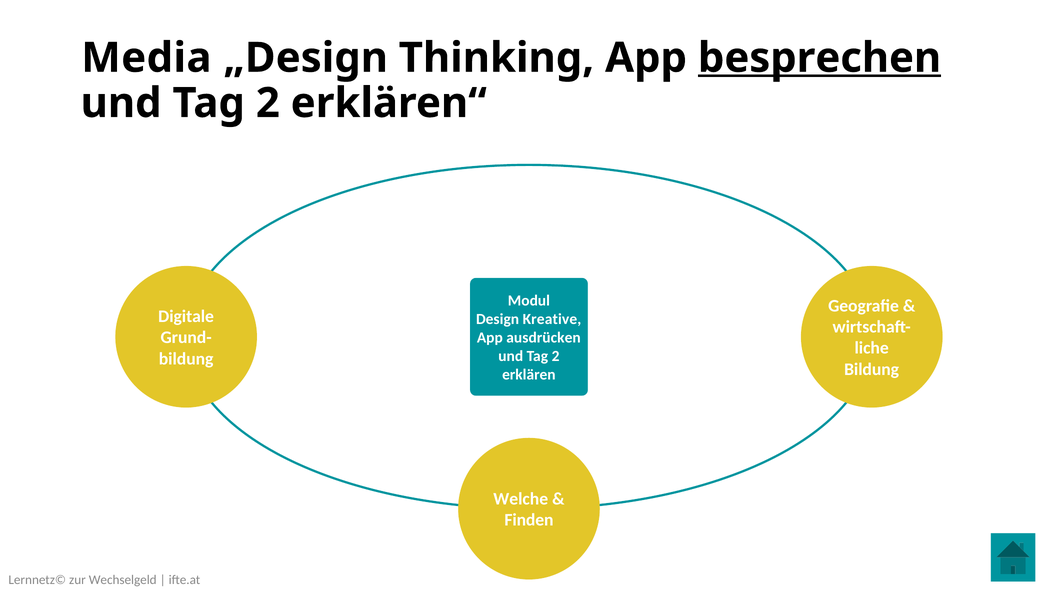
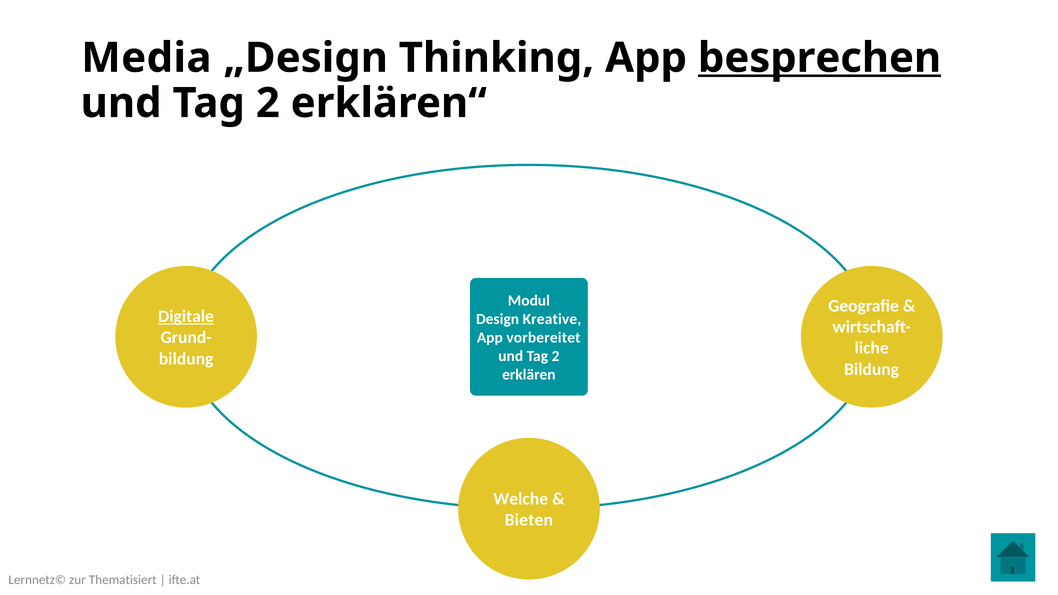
Digitale underline: none -> present (186, 316)
ausdrücken: ausdrücken -> vorbereitet (543, 338)
Finden: Finden -> Bieten (529, 520)
Wechselgeld: Wechselgeld -> Thematisiert (123, 580)
